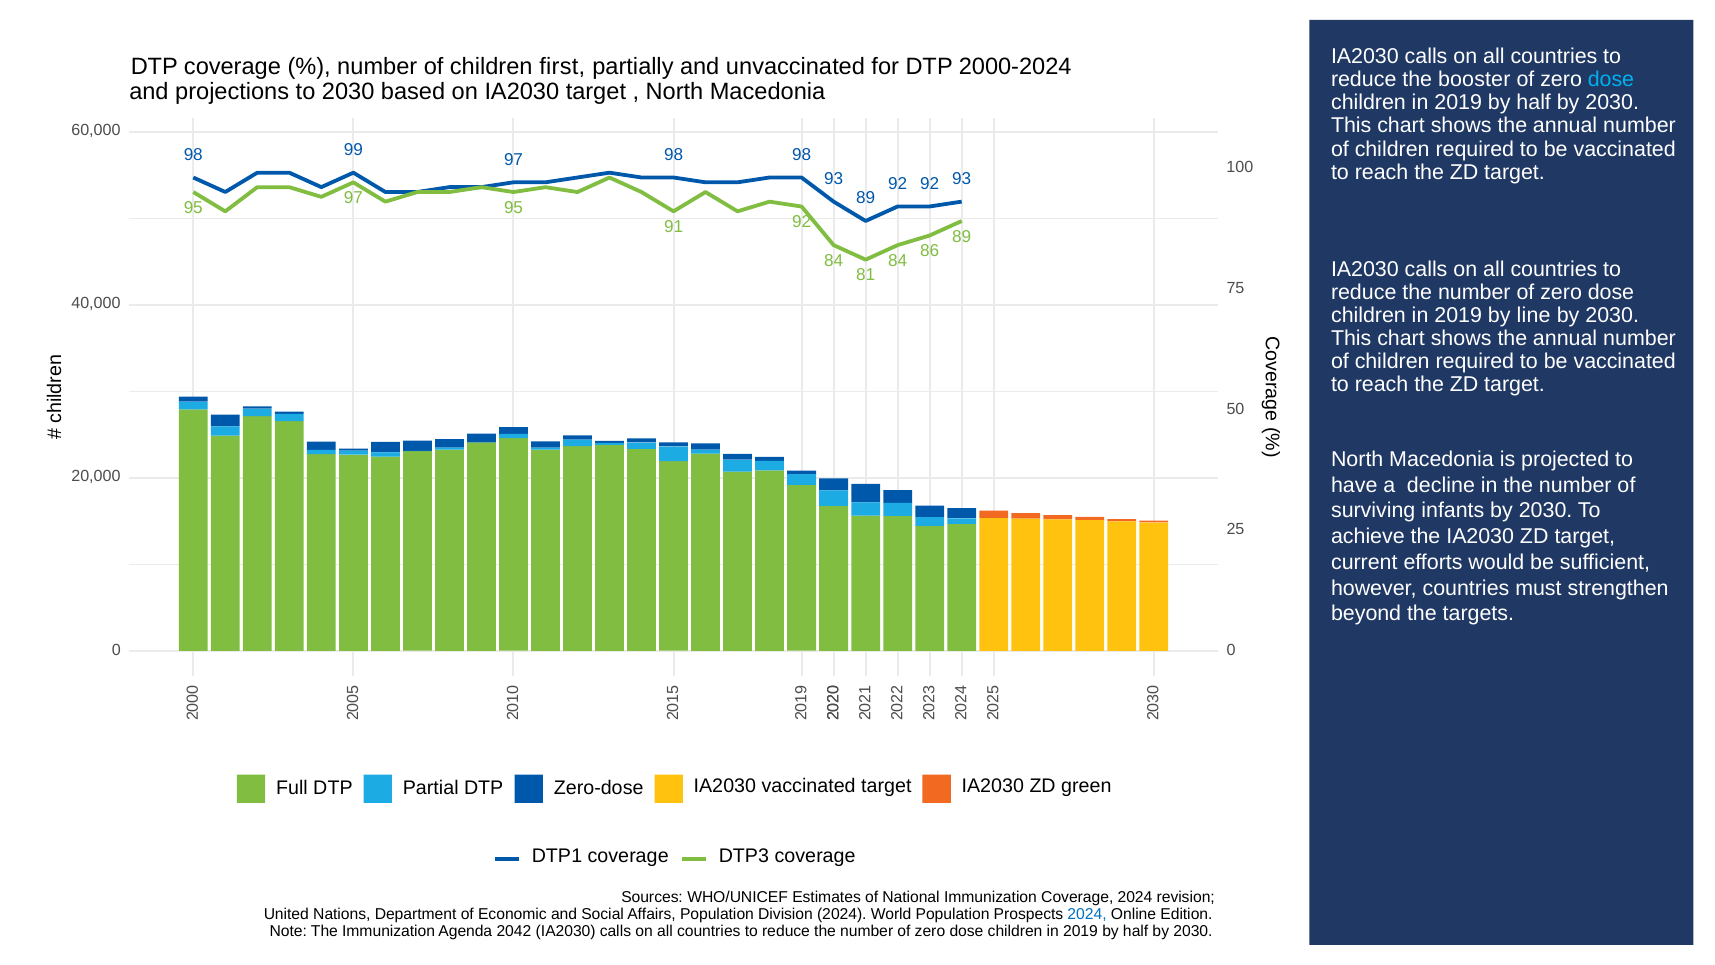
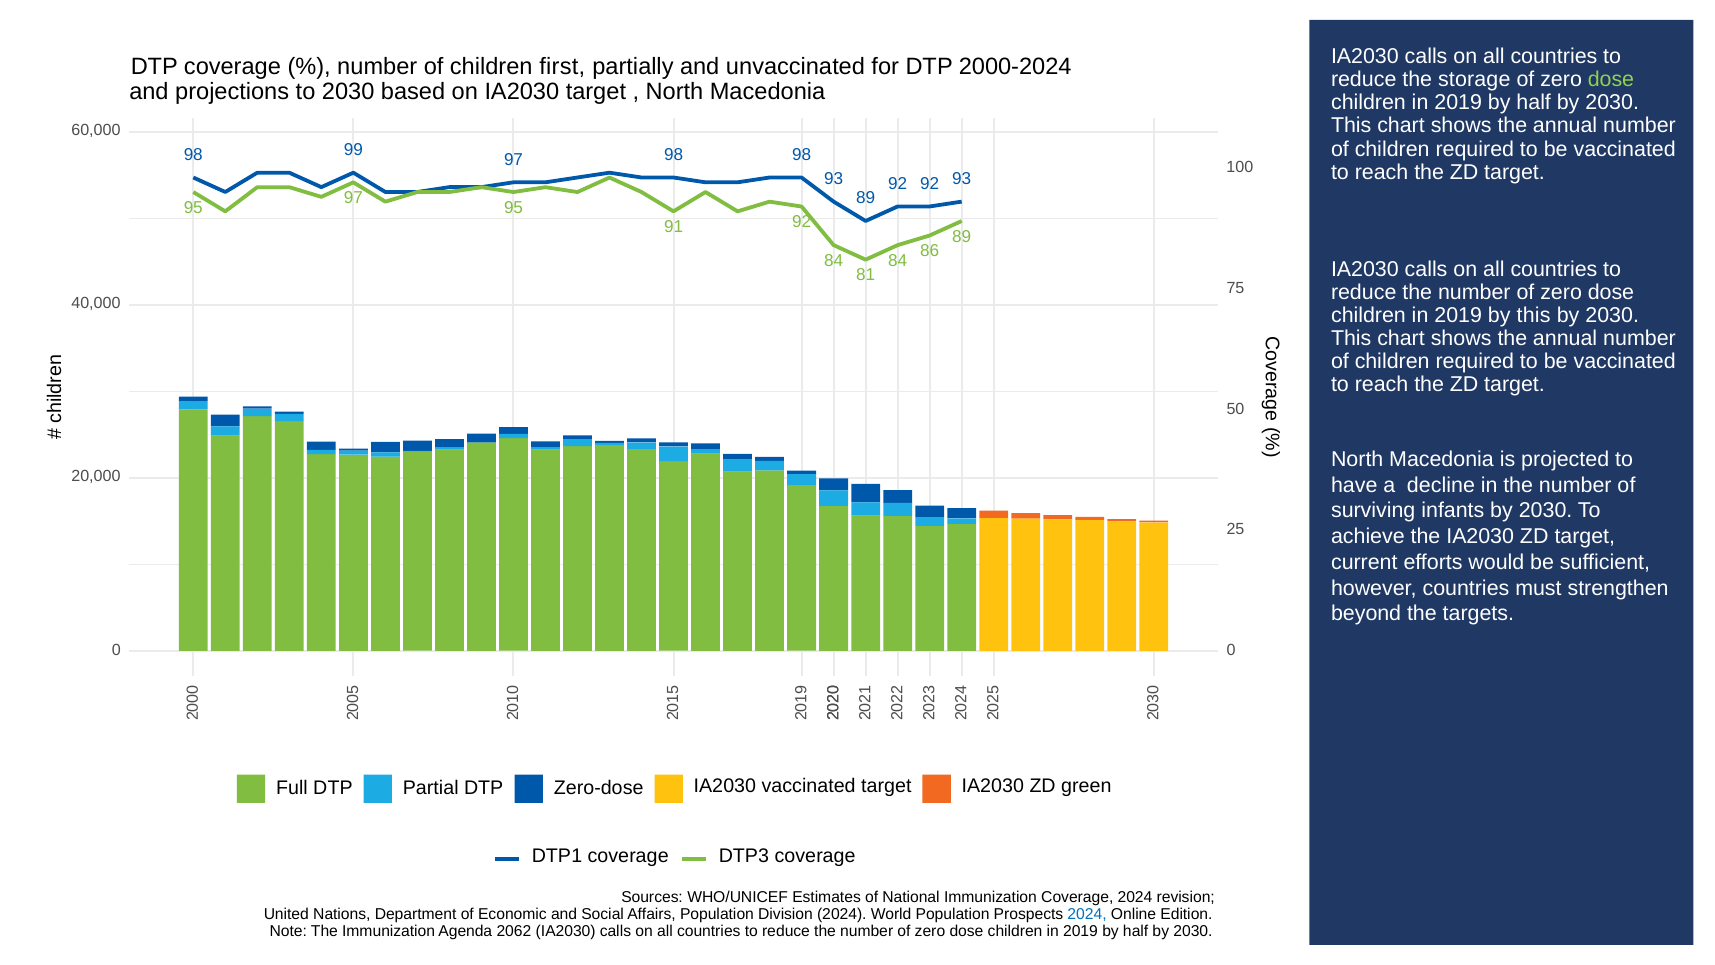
booster: booster -> storage (1474, 80)
dose colour: light blue -> light green (1611, 80)
by line: line -> this (1534, 315)
2042: 2042 -> 2062 (514, 931)
